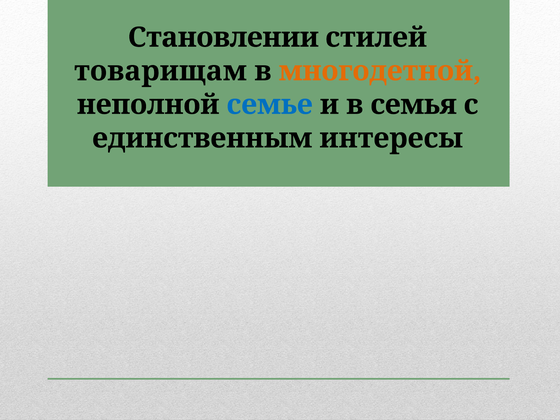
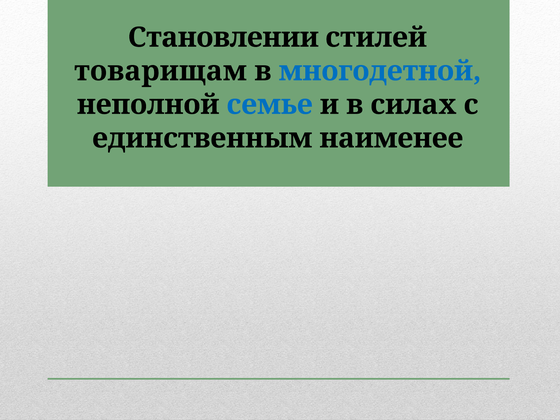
многодетной colour: orange -> blue (380, 71)
семья: семья -> силах (413, 105)
интересы: интересы -> наименее (391, 138)
